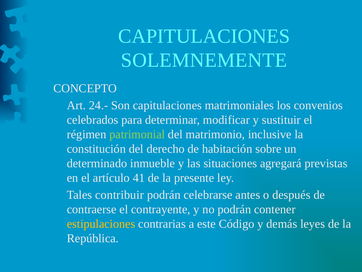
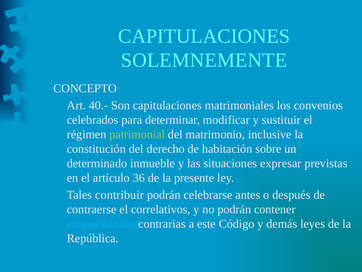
24.-: 24.- -> 40.- (98, 105)
agregará: agregará -> expresar (281, 163)
41: 41 -> 36 (139, 178)
contrayente: contrayente -> correlativos (161, 209)
estipulaciones colour: yellow -> light blue (101, 223)
